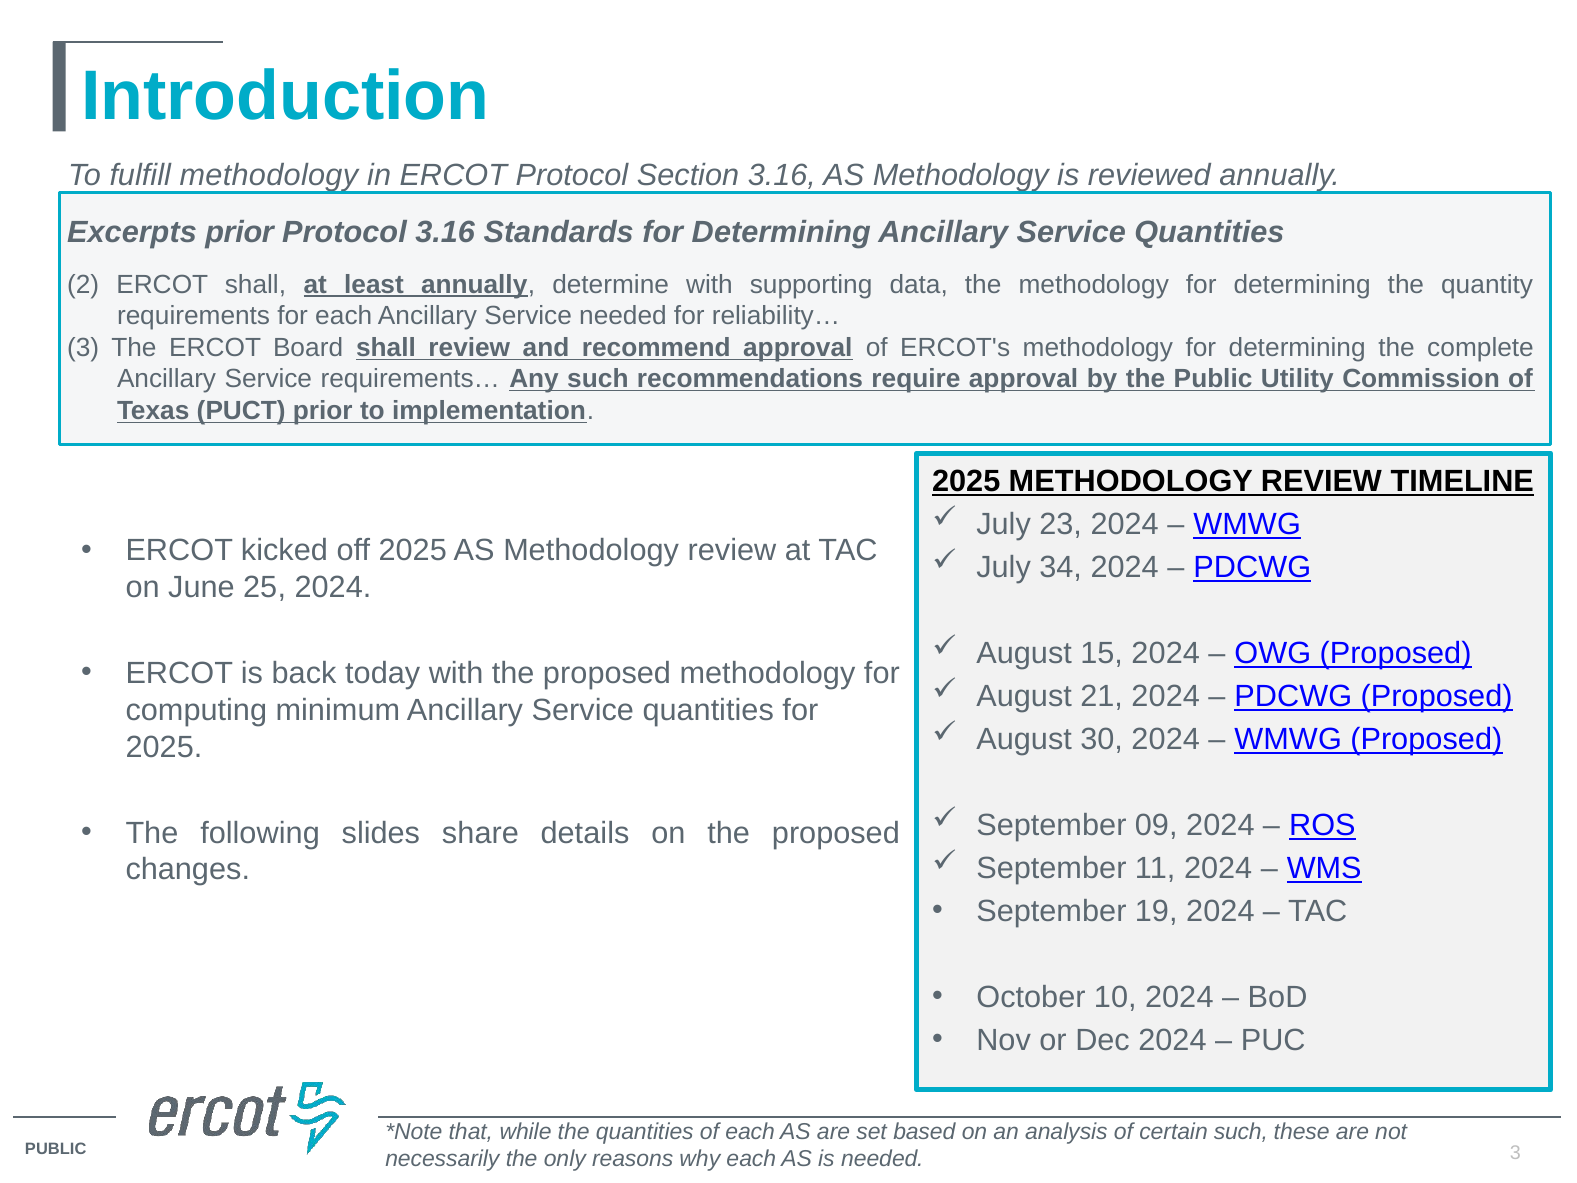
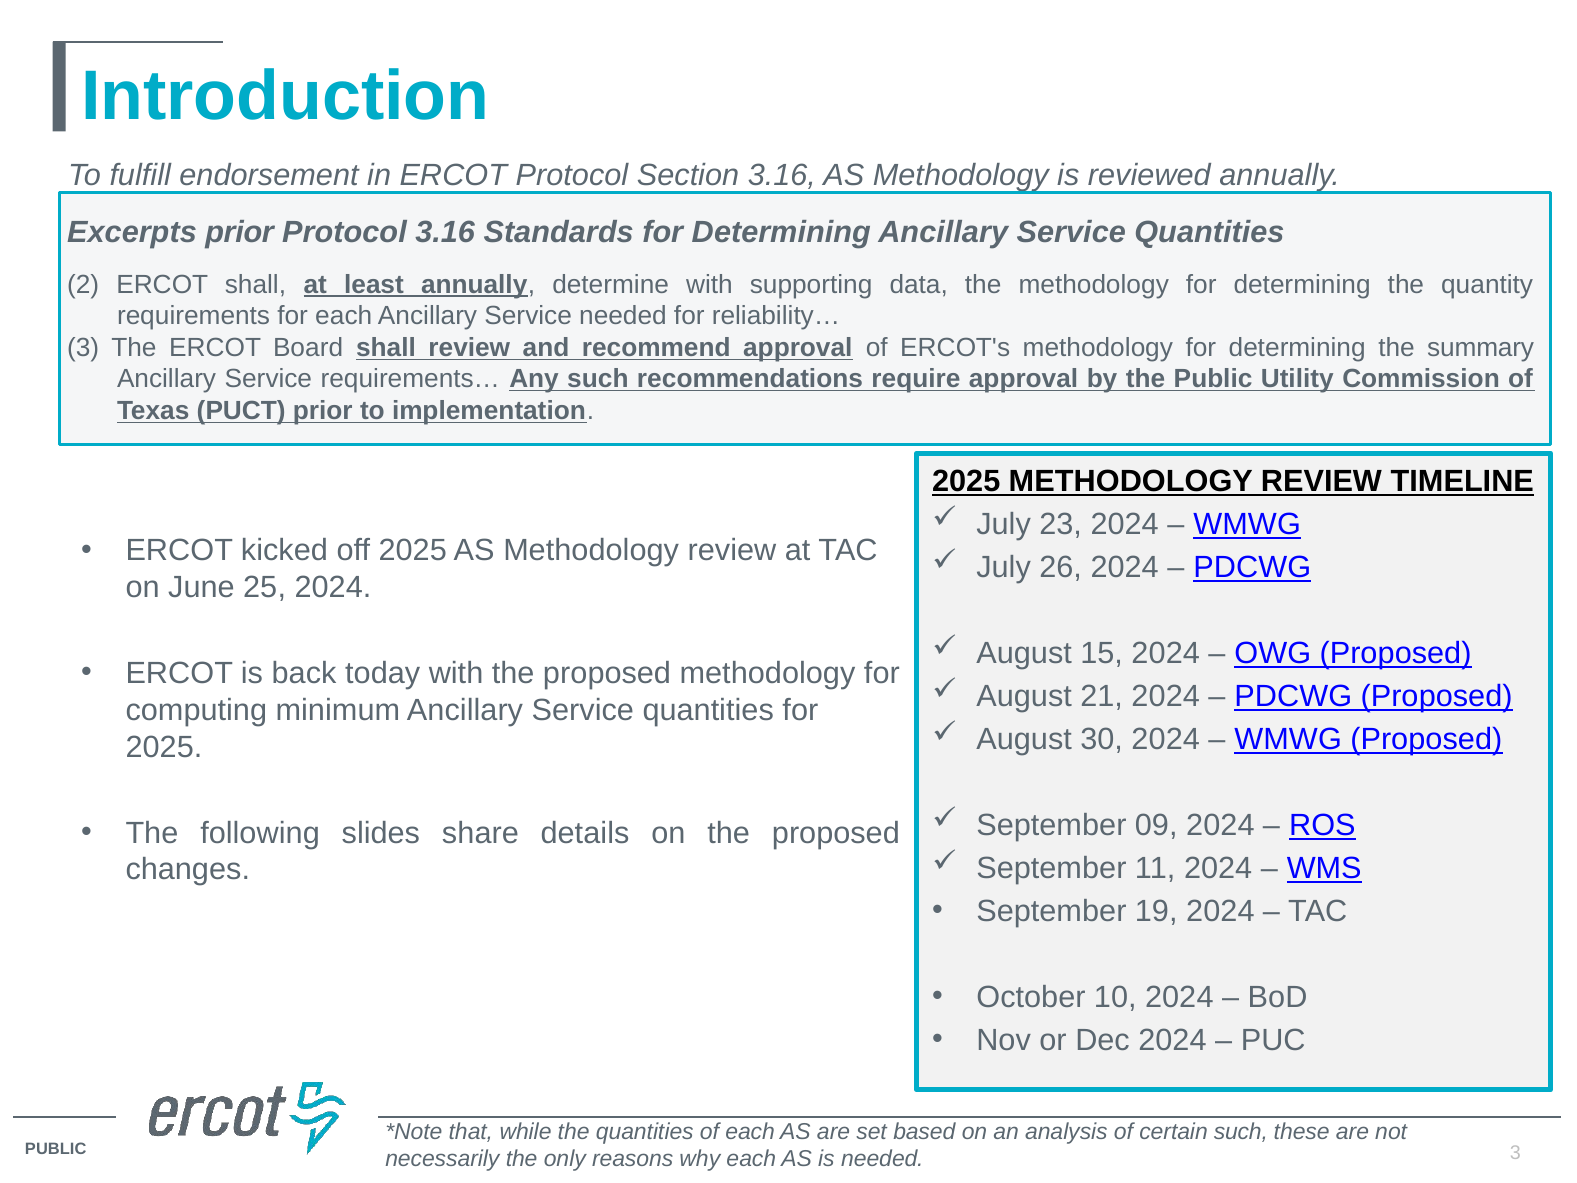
fulfill methodology: methodology -> endorsement (269, 176)
complete: complete -> summary (1481, 348)
34: 34 -> 26 (1061, 567)
